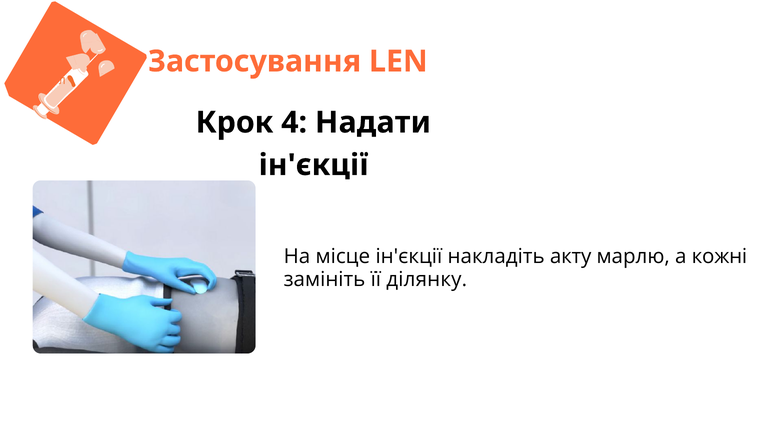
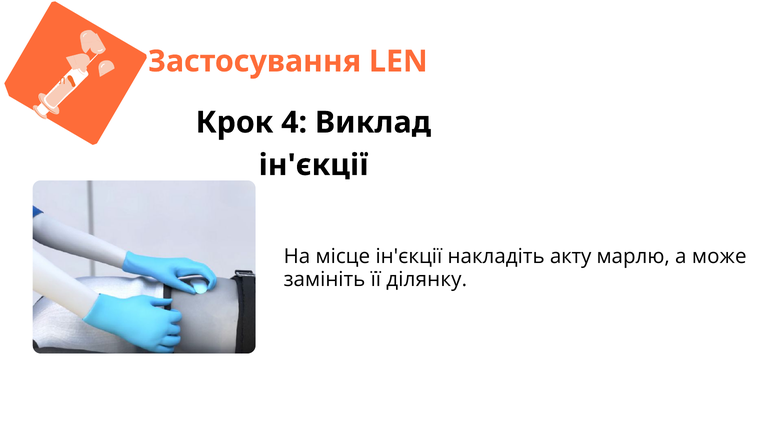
Надати: Надати -> Виклад (373, 122)
кожні: кожні -> може (719, 256)
